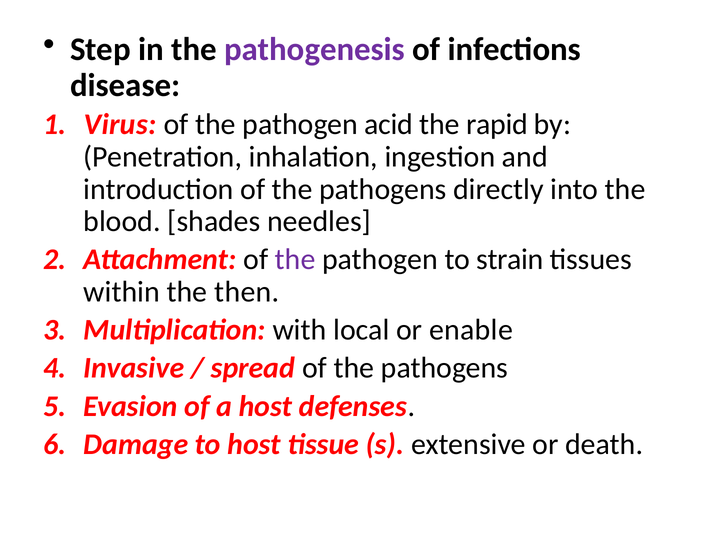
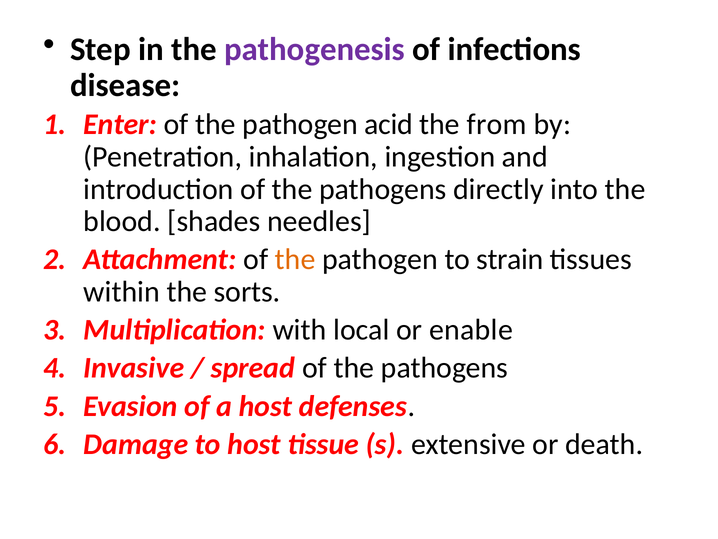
Virus: Virus -> Enter (120, 124)
rapid: rapid -> from (497, 124)
the colour: purple -> orange (295, 259)
then: then -> sorts (247, 292)
